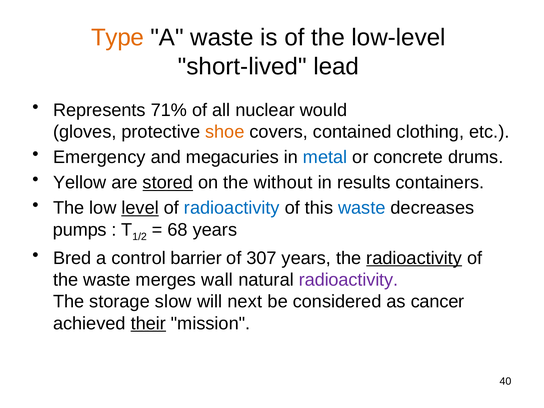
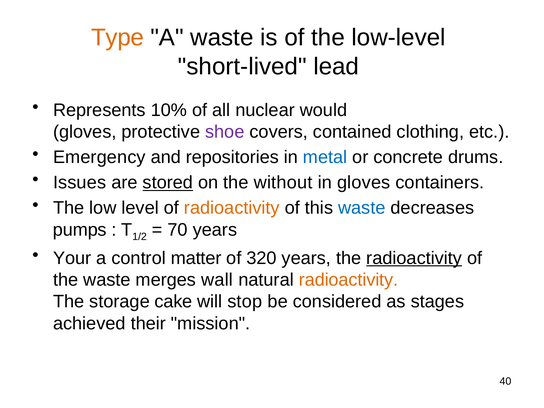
71%: 71% -> 10% (169, 110)
shoe colour: orange -> purple (225, 132)
megacuries: megacuries -> repositories (232, 157)
Yellow: Yellow -> Issues (80, 183)
in results: results -> gloves (364, 183)
level underline: present -> none (140, 208)
radioactivity colour: blue -> orange (232, 208)
68: 68 -> 70 (178, 230)
Bred: Bred -> Your (72, 258)
barrier: barrier -> matter (196, 258)
307: 307 -> 320 (262, 258)
radioactivity colour: purple -> orange (349, 280)
slow: slow -> cake (173, 302)
next: next -> stop (245, 302)
cancer: cancer -> stages (437, 302)
their underline: present -> none (148, 323)
